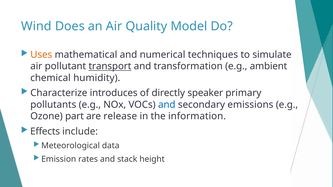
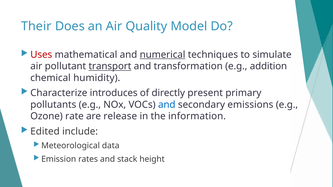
Wind: Wind -> Their (36, 26)
Uses colour: orange -> red (41, 55)
numerical underline: none -> present (163, 55)
ambient: ambient -> addition (268, 66)
speaker: speaker -> present (205, 93)
part: part -> rate (74, 116)
Effects: Effects -> Edited (45, 132)
